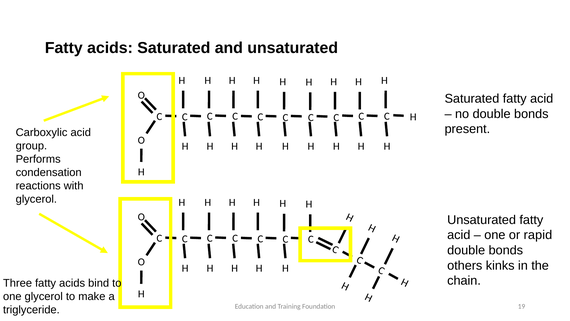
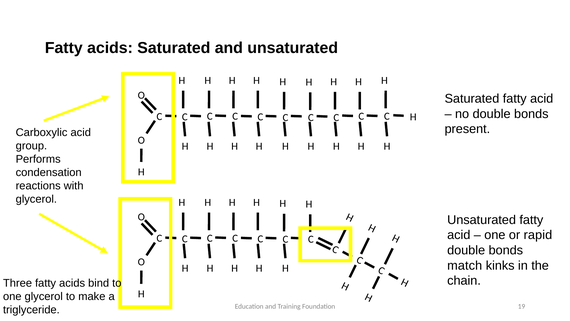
others: others -> match (465, 265)
